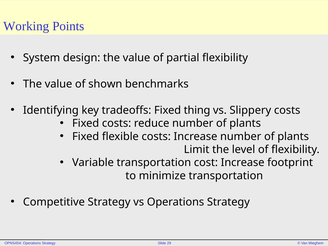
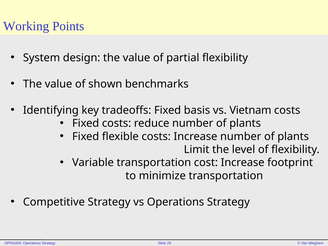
thing: thing -> basis (197, 110)
Slippery: Slippery -> Vietnam (250, 110)
